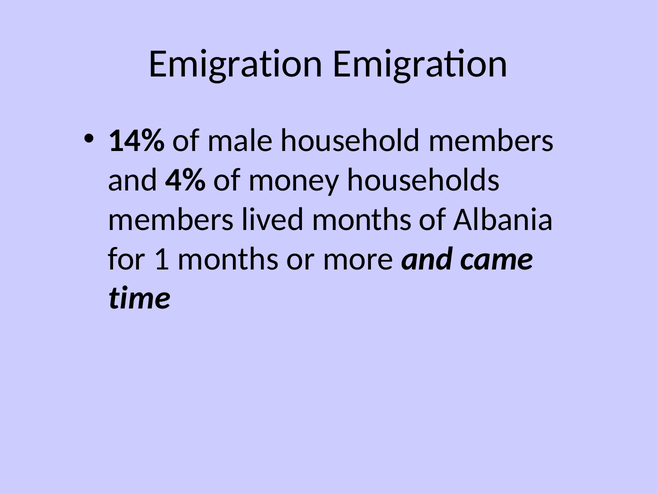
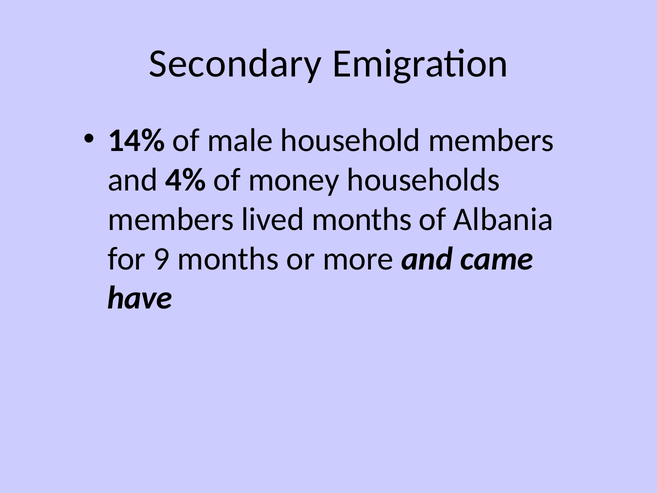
Emigration: Emigration -> Secondary (235, 64)
1: 1 -> 9 (162, 259)
time: time -> have (140, 298)
